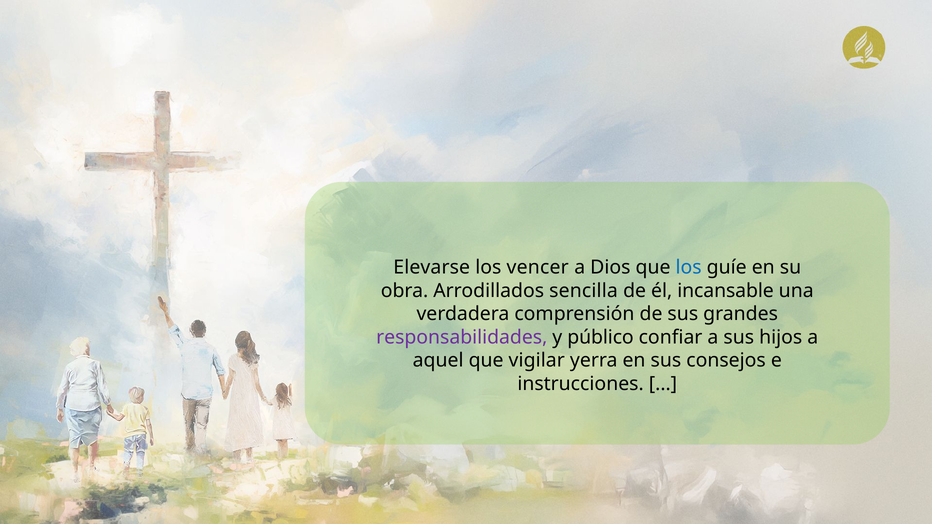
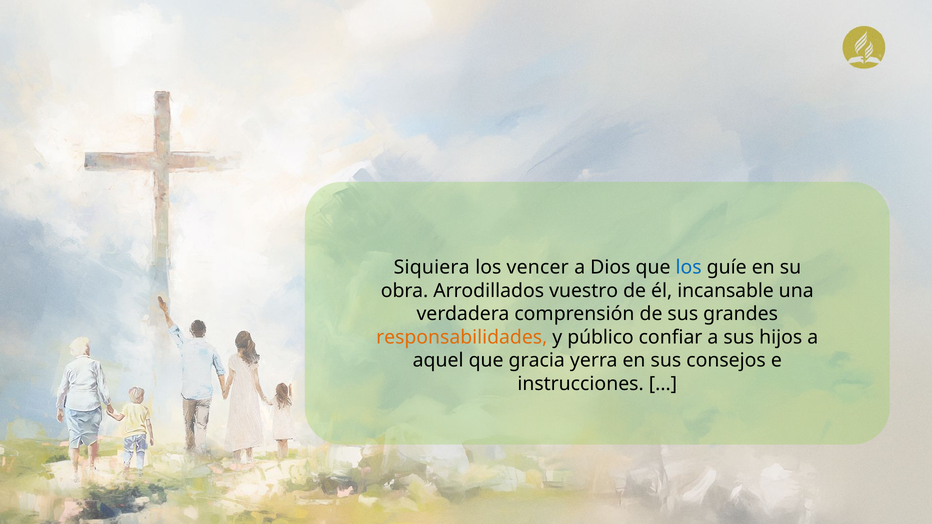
Elevarse: Elevarse -> Siquiera (432, 267)
sencilla: sencilla -> vuestro (584, 291)
responsabilidades colour: purple -> orange (462, 337)
vigilar: vigilar -> gracia (537, 361)
